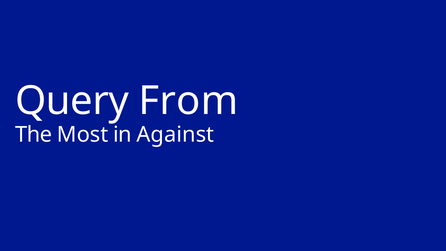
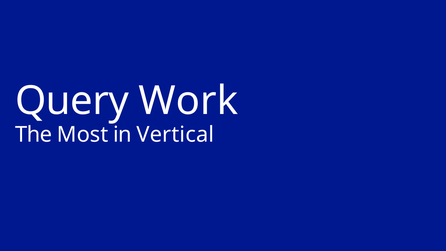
From: From -> Work (188, 101)
Against: Against -> Vertical (175, 134)
